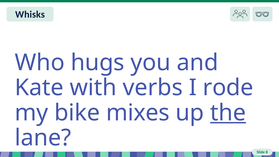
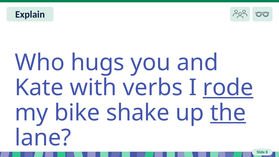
Whisks: Whisks -> Explain (30, 14)
rode underline: none -> present (228, 88)
mixes: mixes -> shake (138, 113)
